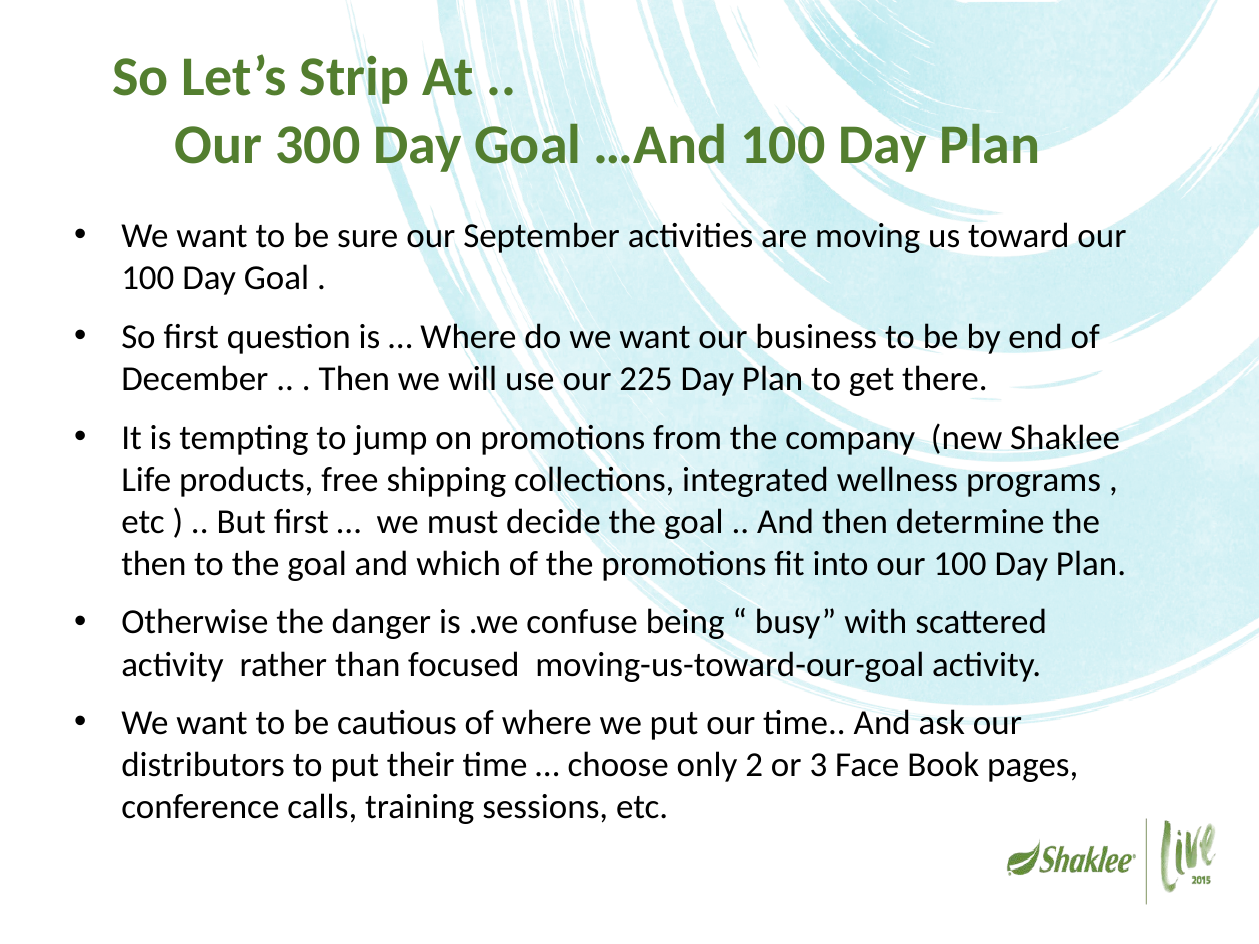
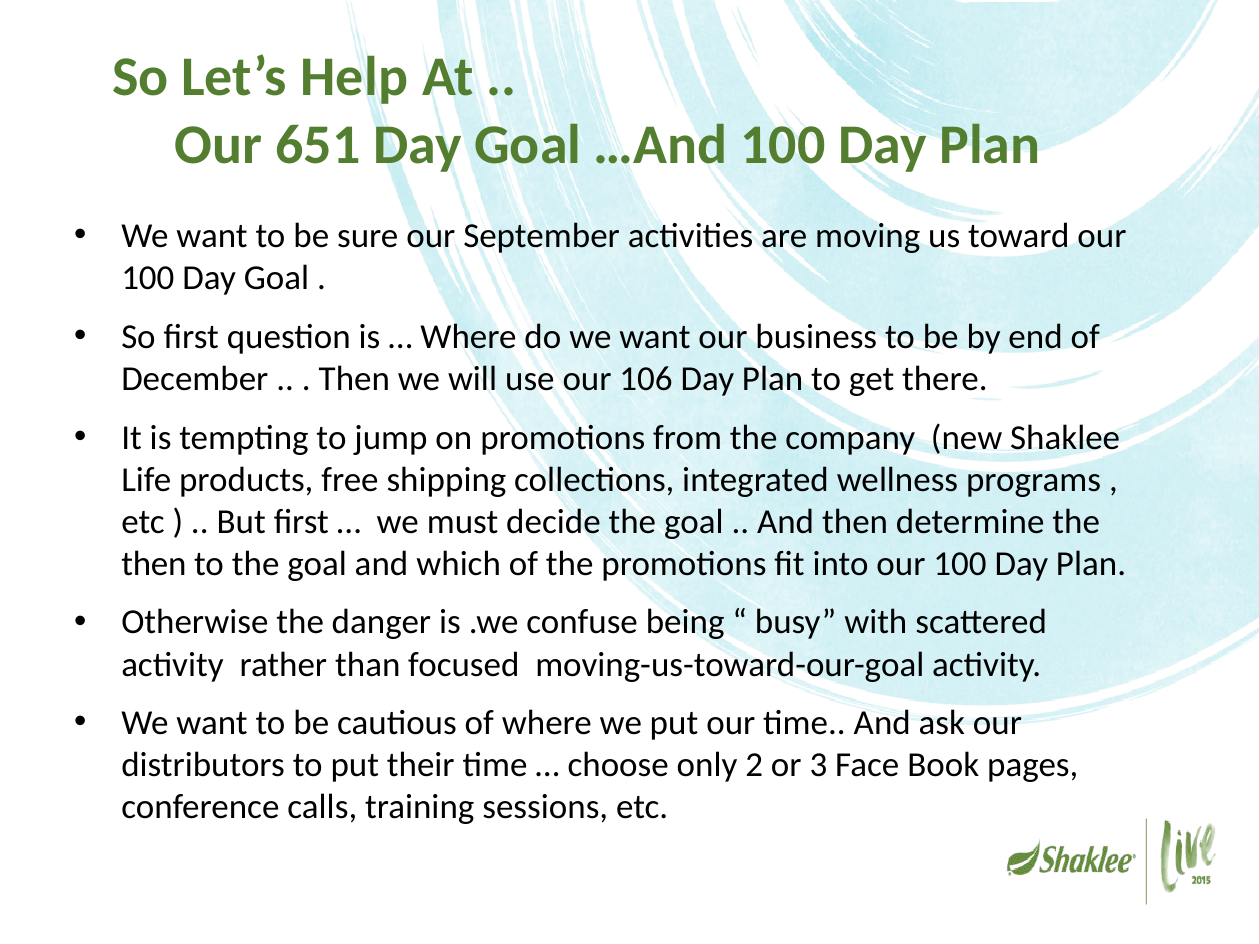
Strip: Strip -> Help (354, 77)
300: 300 -> 651 (318, 145)
225: 225 -> 106 (646, 379)
